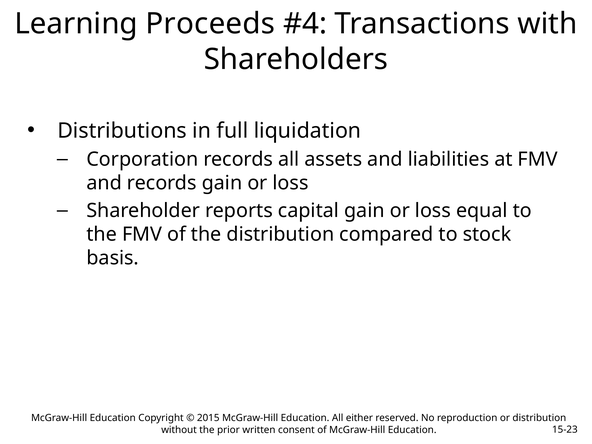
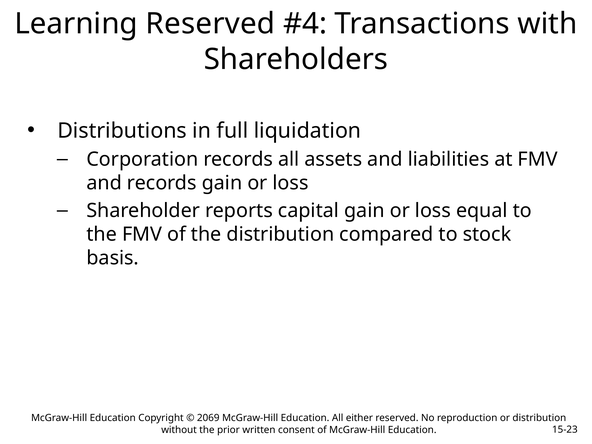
Learning Proceeds: Proceeds -> Reserved (210, 24)
2015: 2015 -> 2069 (208, 418)
